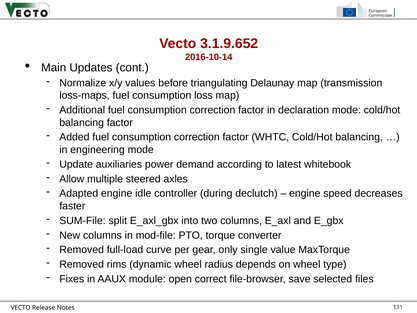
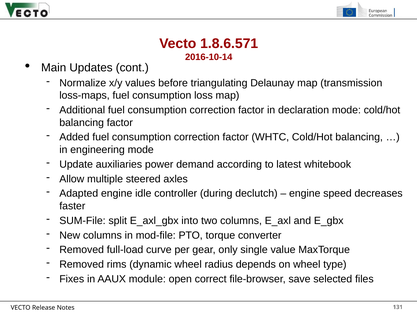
3.1.9.652: 3.1.9.652 -> 1.8.6.571 (229, 43)
